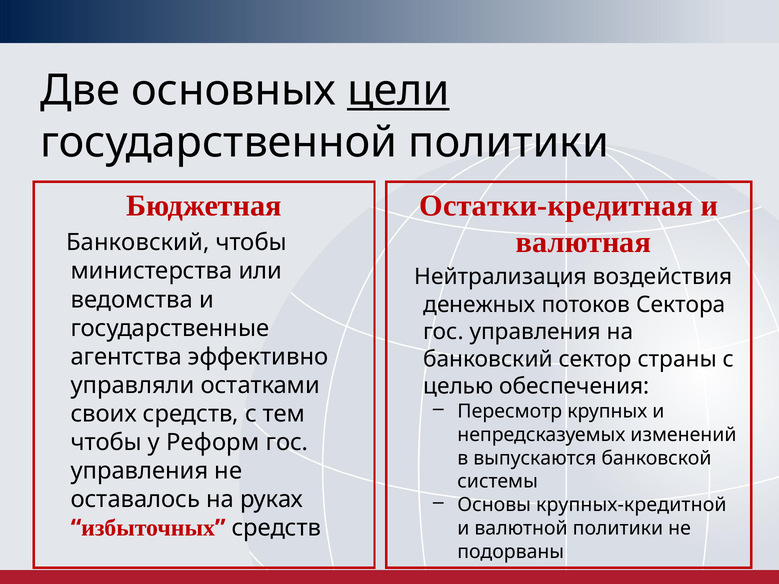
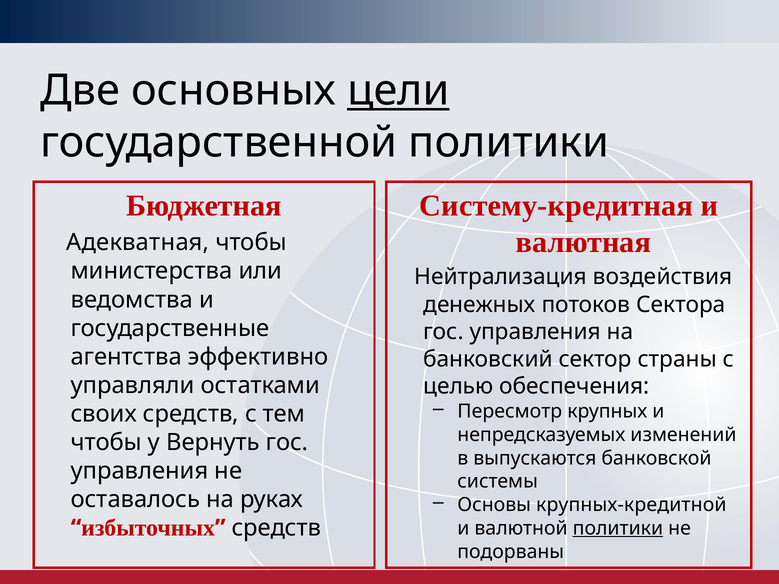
Остатки-кредитная: Остатки-кредитная -> Систему-кредитная (556, 206)
Банковский: Банковский -> Адекватная (138, 243)
Реформ: Реформ -> Вернуть (213, 443)
политики underline: none -> present (618, 528)
